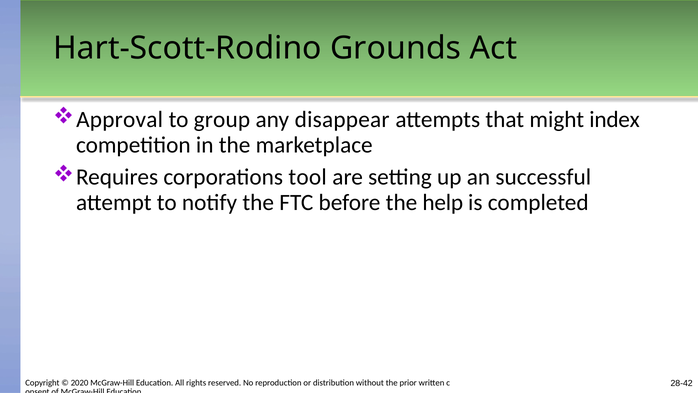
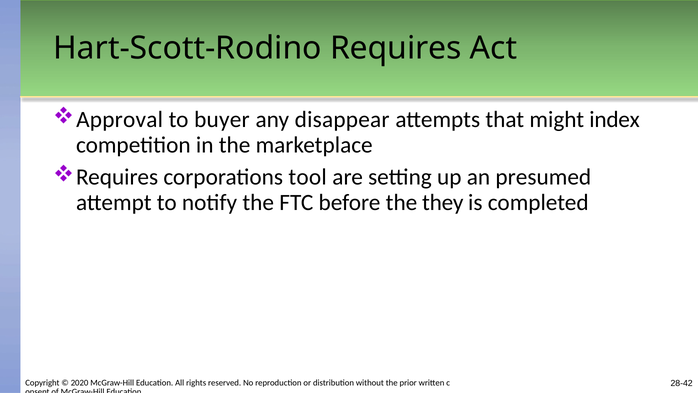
Hart-Scott-Rodino Grounds: Grounds -> Requires (396, 48)
group: group -> buyer (222, 120)
successful: successful -> presumed (543, 177)
help: help -> they (443, 202)
